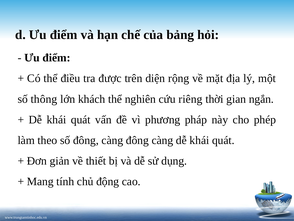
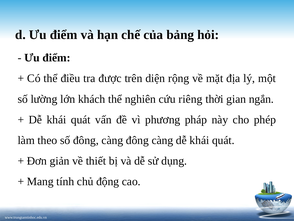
thông: thông -> lường (44, 99)
